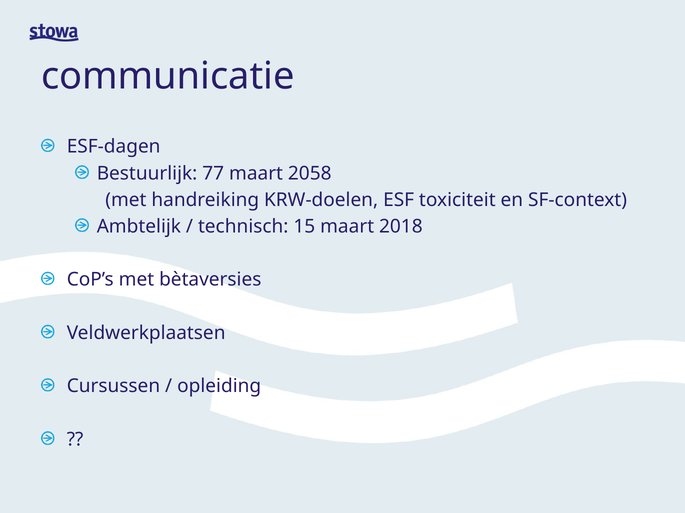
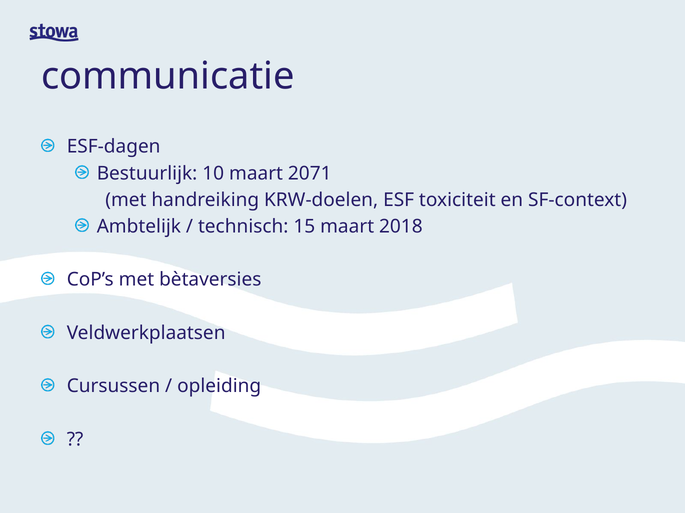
77: 77 -> 10 (213, 173)
2058: 2058 -> 2071 (310, 173)
